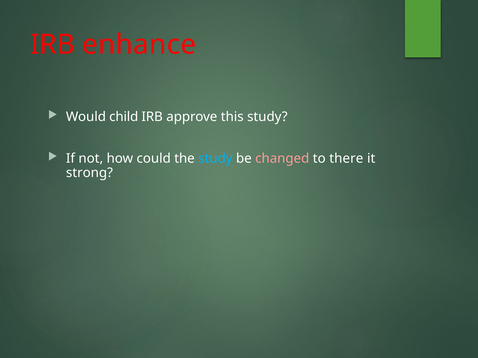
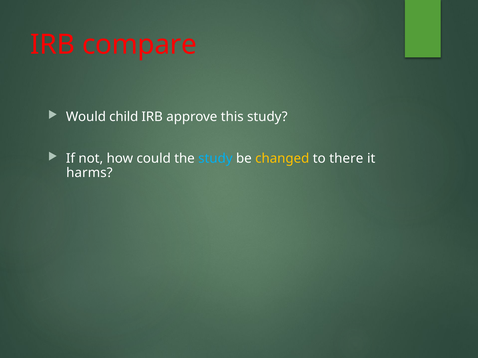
enhance: enhance -> compare (139, 45)
changed colour: pink -> yellow (282, 159)
strong: strong -> harms (89, 173)
